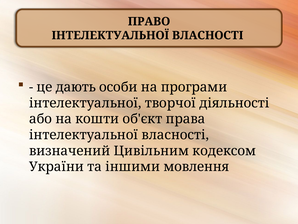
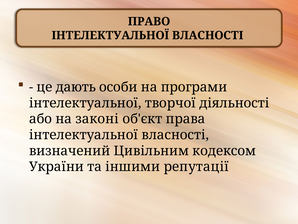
кошти: кошти -> законі (97, 119)
мовлення: мовлення -> репутації (196, 166)
